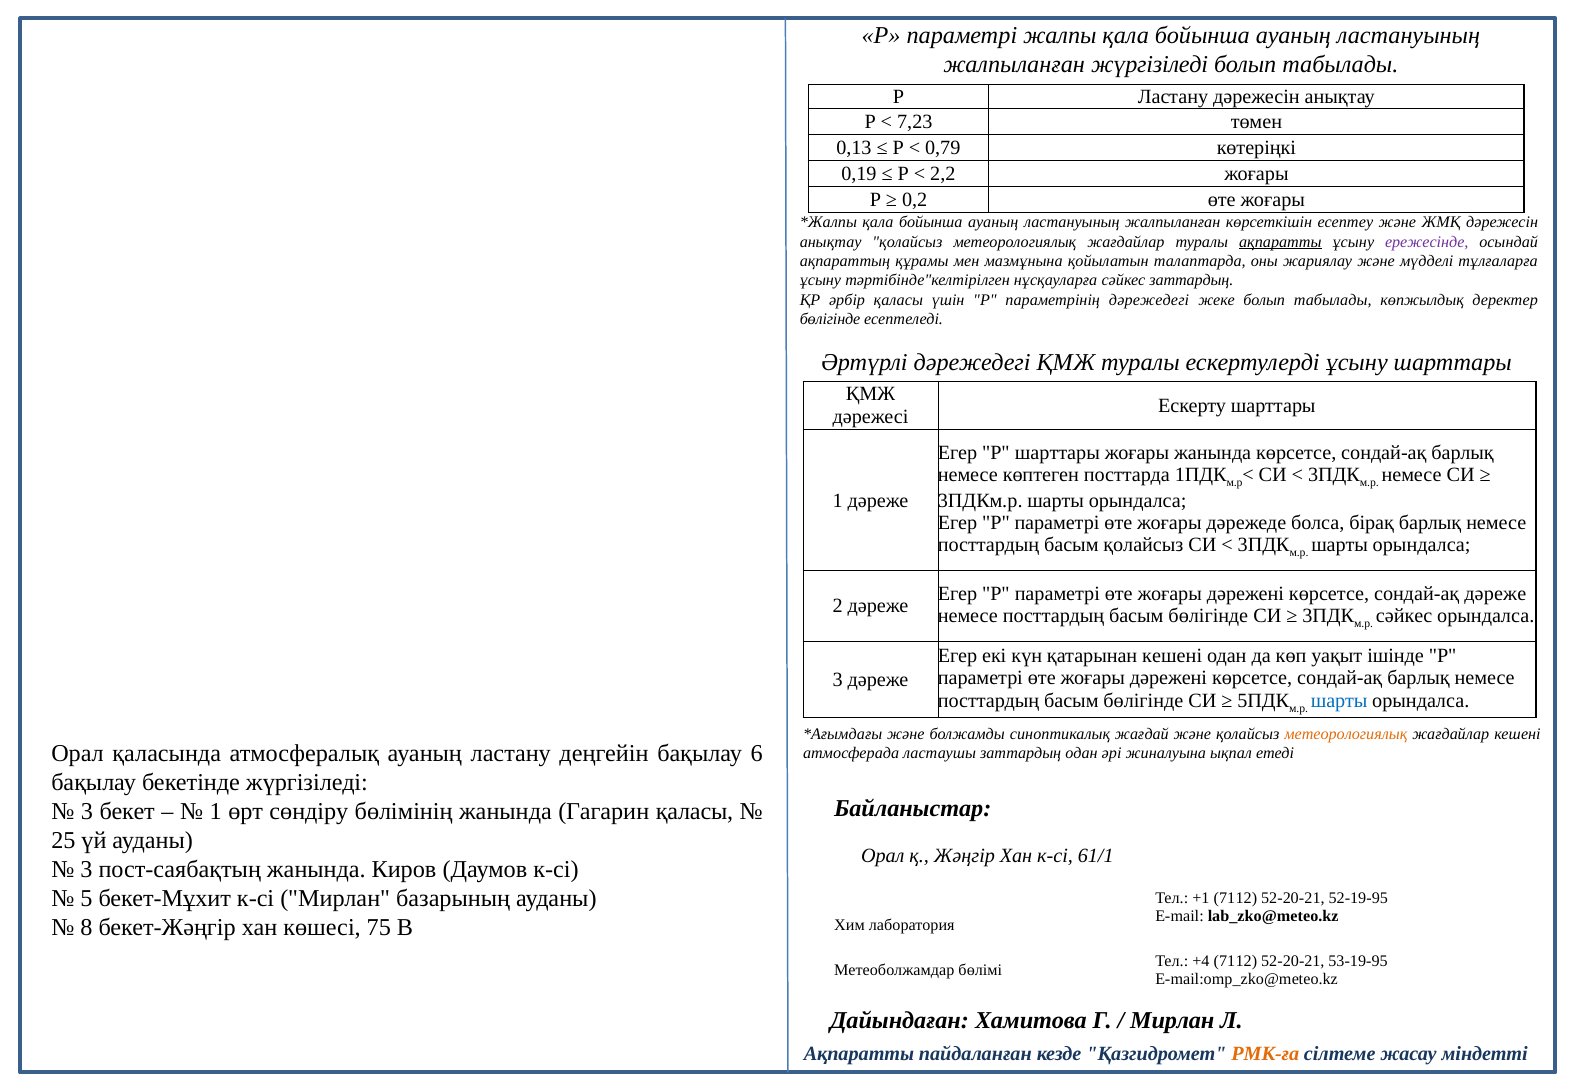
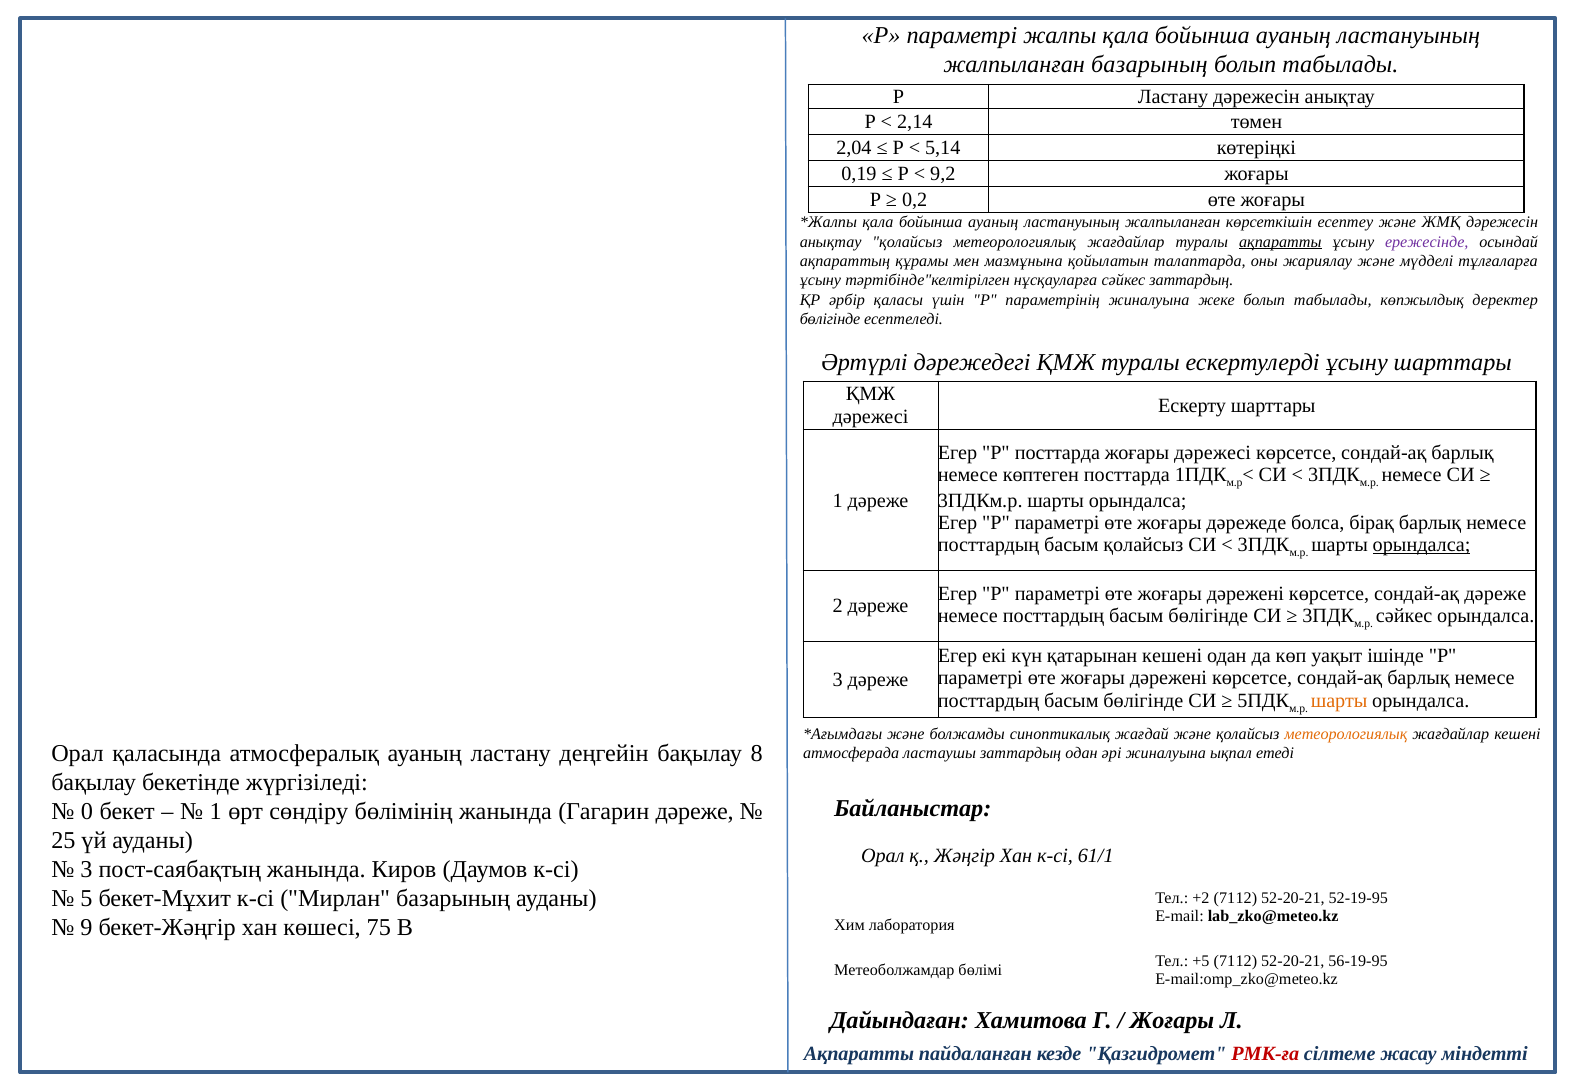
жалпыланған жүргізіледі: жүргізіледі -> базарының (1149, 65)
7,23: 7,23 -> 2,14 (915, 121)
0,13: 0,13 -> 2,04 (854, 147)
0,79: 0,79 -> 5,14 (943, 147)
2,2: 2,2 -> 9,2 (943, 173)
параметрінің дәрежедегі: дәрежедегі -> жиналуына (1149, 300)
Р шарттары: шарттары -> посттарда (1057, 453)
жоғары жанында: жанында -> дәрежесі (1213, 453)
орындалса underline: none -> present (1422, 545)
шарты colour: blue -> orange (1339, 700)
6: 6 -> 8 (757, 753)
3: 3 -> 0 (87, 811)
Гагарин қаласы: қаласы -> дәреже (695, 811)
+1: +1 -> +2 (1201, 899)
8: 8 -> 9 (86, 928)
+4: +4 -> +5 (1201, 962)
53-19-95: 53-19-95 -> 56-19-95 (1358, 962)
Мирлан: Мирлан -> Жоғары (1172, 1020)
РМК-ға colour: orange -> red (1265, 1054)
